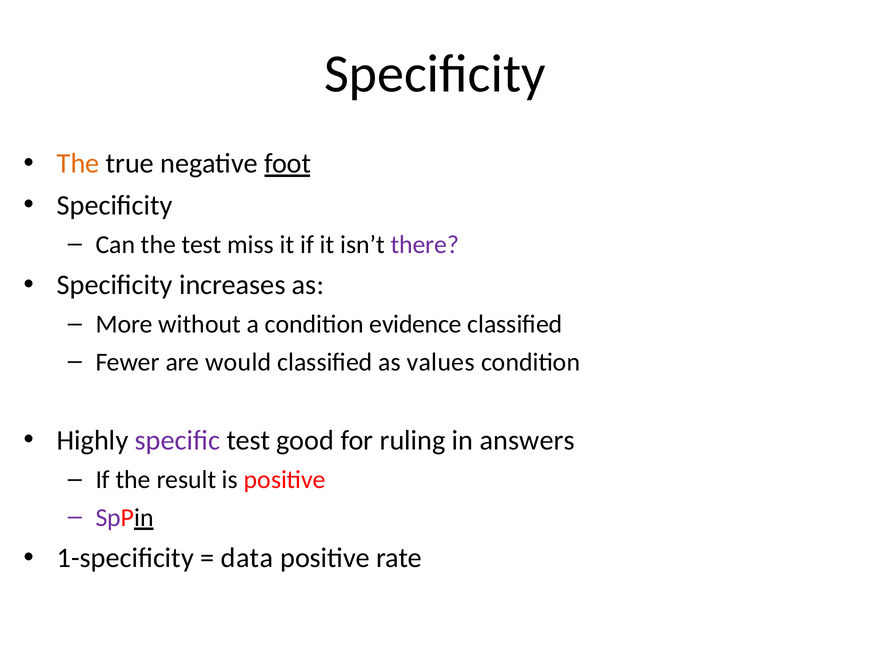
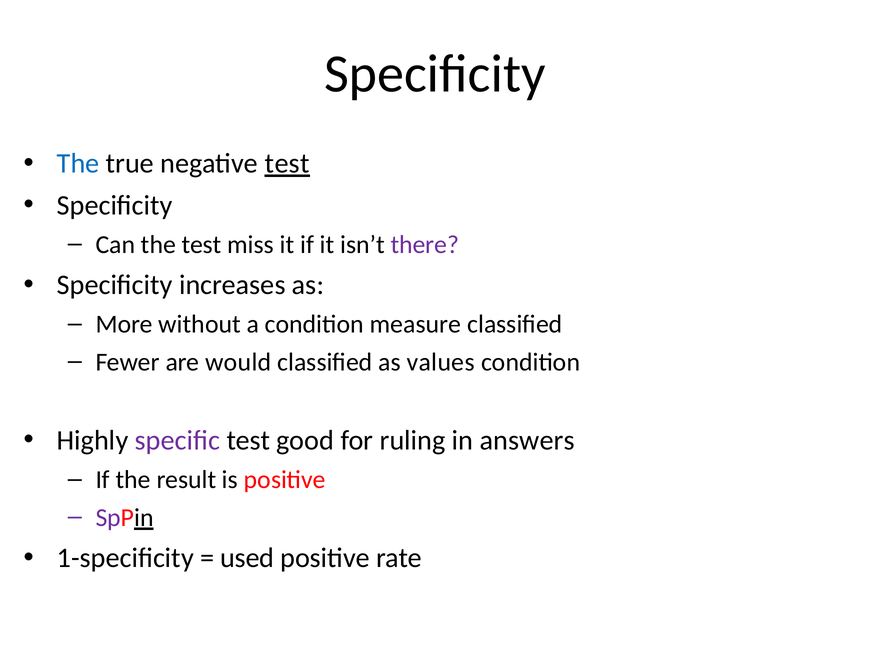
The colour: orange -> blue (78, 163)
negative foot: foot -> test (287, 163)
evidence: evidence -> measure (415, 324)
data: data -> used (247, 558)
